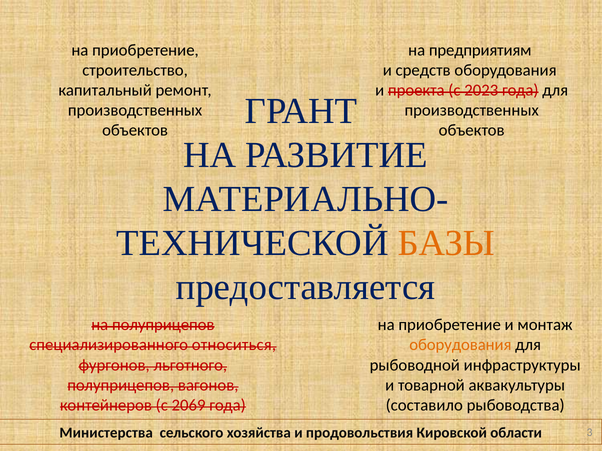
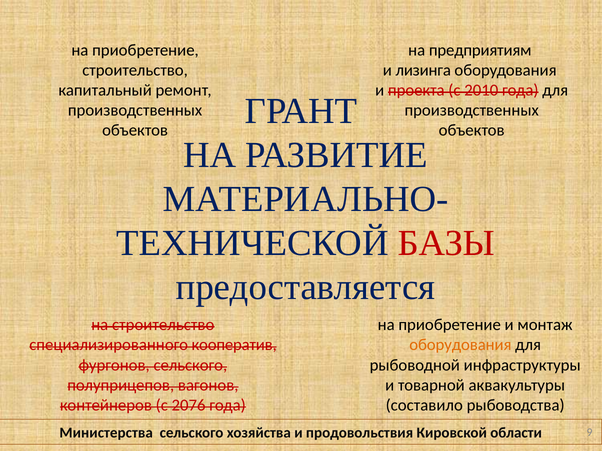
средств: средств -> лизинга (423, 70)
2023: 2023 -> 2010 (481, 90)
БАЗЫ colour: orange -> red (446, 243)
на полуприцепов: полуприцепов -> строительство (163, 325)
относиться: относиться -> кооператив (234, 345)
фургонов льготного: льготного -> сельского (190, 365)
2069: 2069 -> 2076 (189, 406)
3: 3 -> 9 (590, 433)
